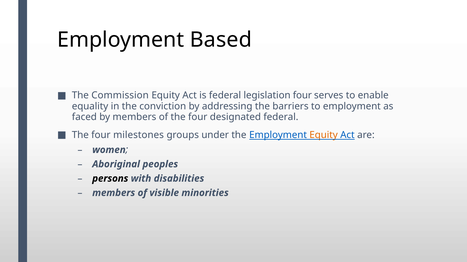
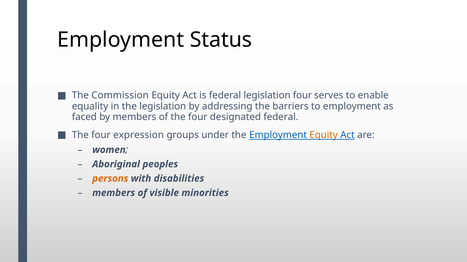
Based: Based -> Status (221, 40)
the conviction: conviction -> legislation (163, 106)
milestones: milestones -> expression (139, 135)
persons colour: black -> orange (110, 179)
